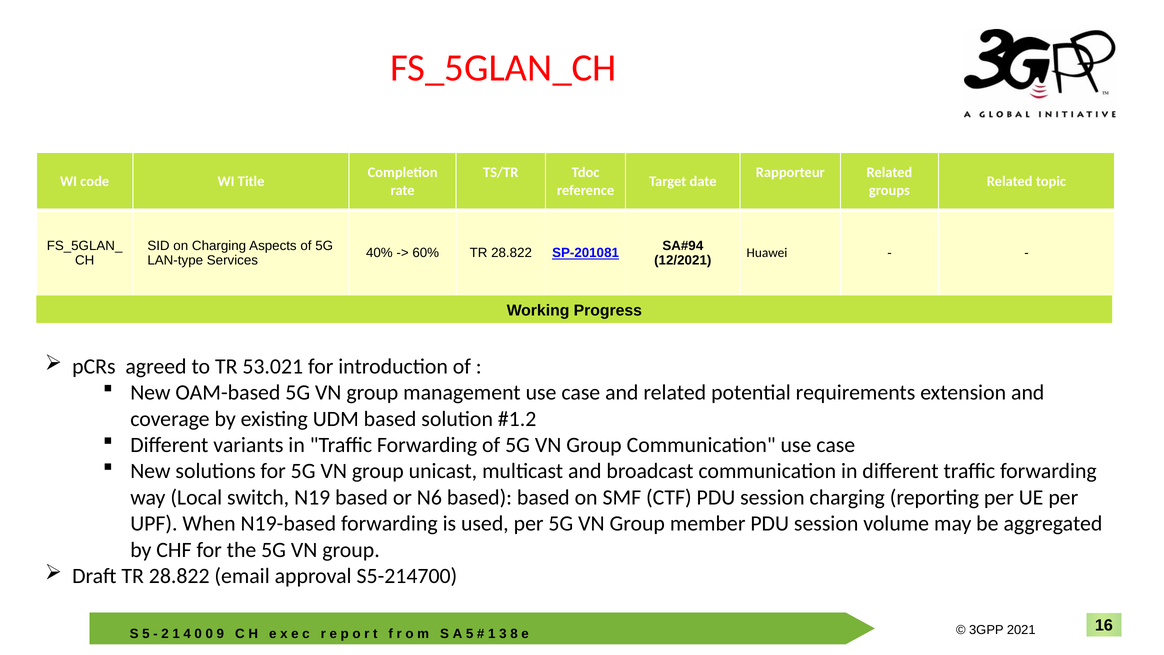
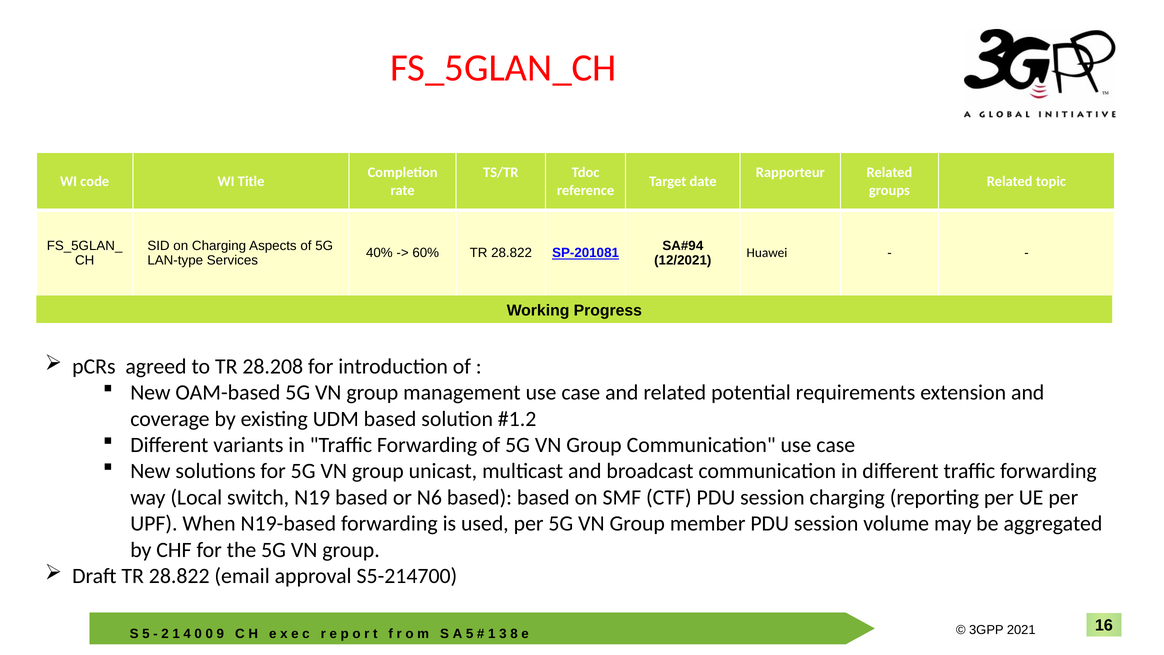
53.021: 53.021 -> 28.208 (273, 366)
